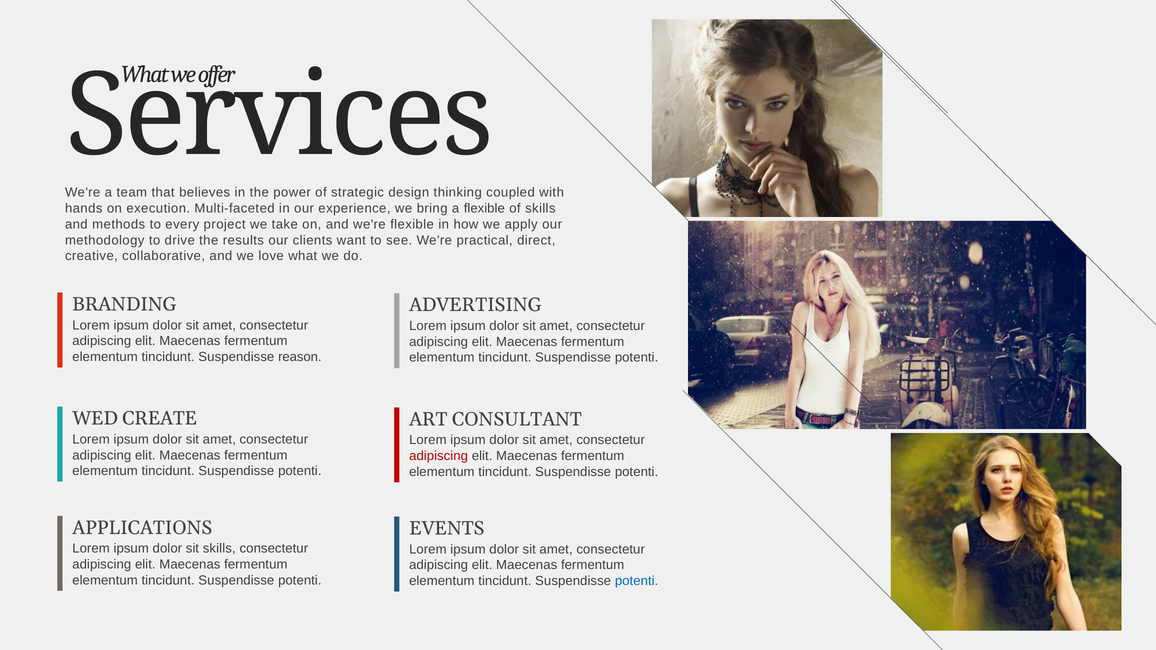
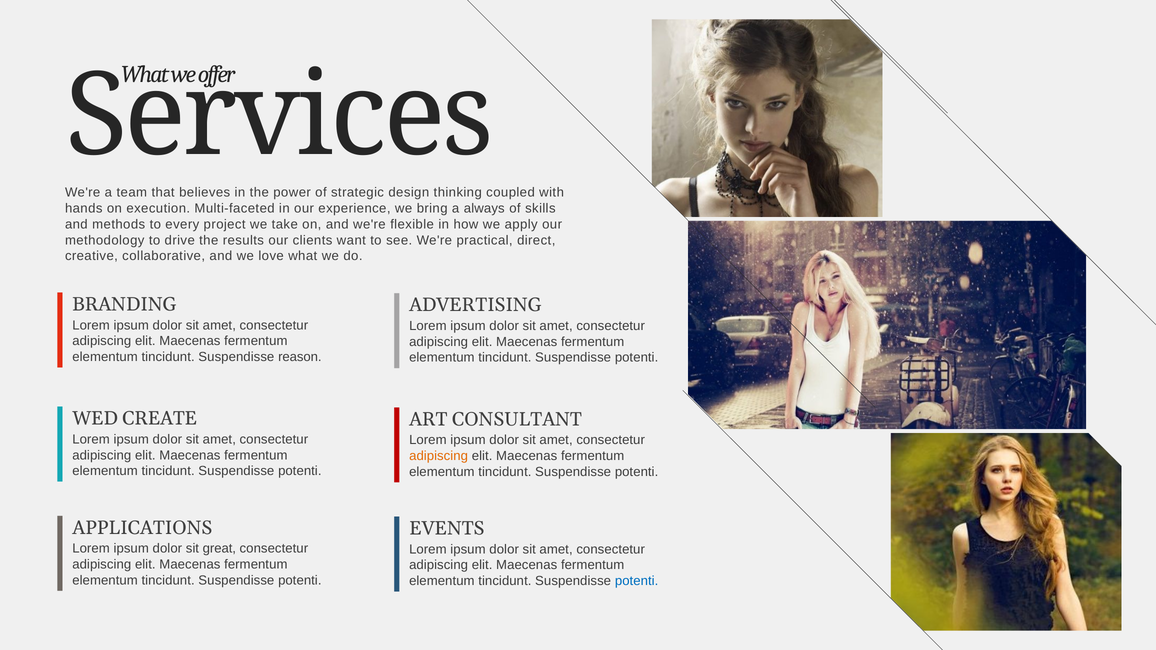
a flexible: flexible -> always (484, 209)
adipiscing colour: red -> orange (439, 456)
sit skills: skills -> great (219, 549)
